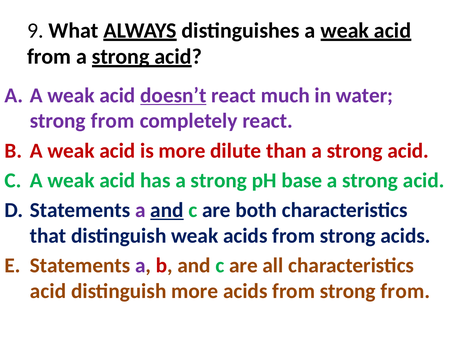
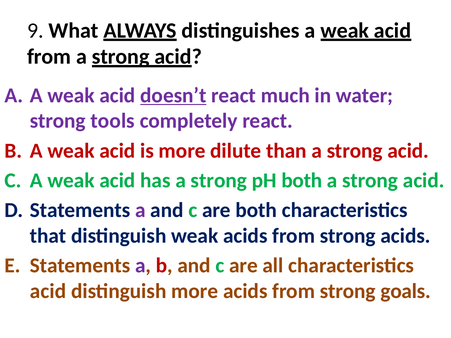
from: from -> tools (113, 121)
pH base: base -> both (302, 181)
and underline: present -> none (167, 210)
from strong from: from -> goals (406, 291)
